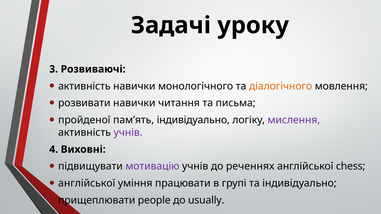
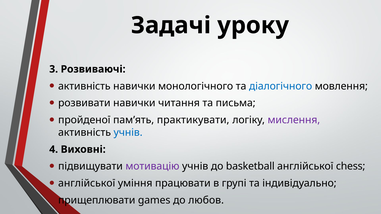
діалогічного colour: orange -> blue (281, 86)
пам’ять індивідуально: індивідуально -> практикувати (193, 120)
учнів colour: purple -> blue (128, 133)
реченнях: реченнях -> basketball (250, 167)
people: people -> games (154, 201)
usually: usually -> любов (206, 201)
